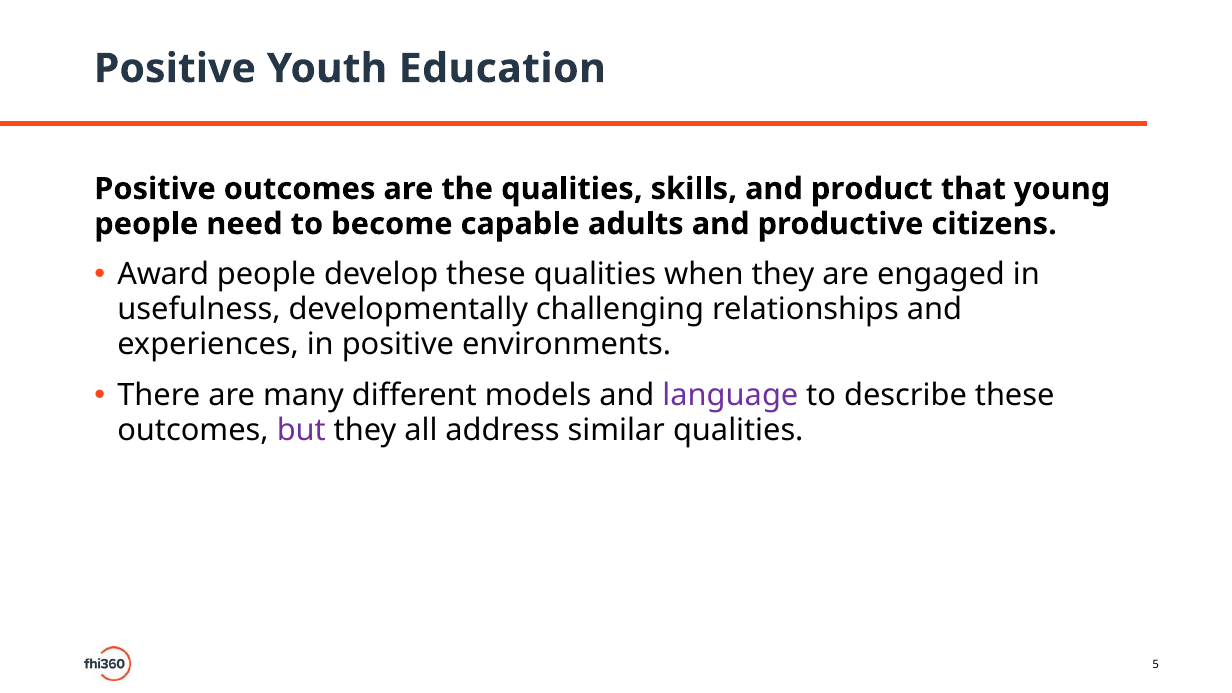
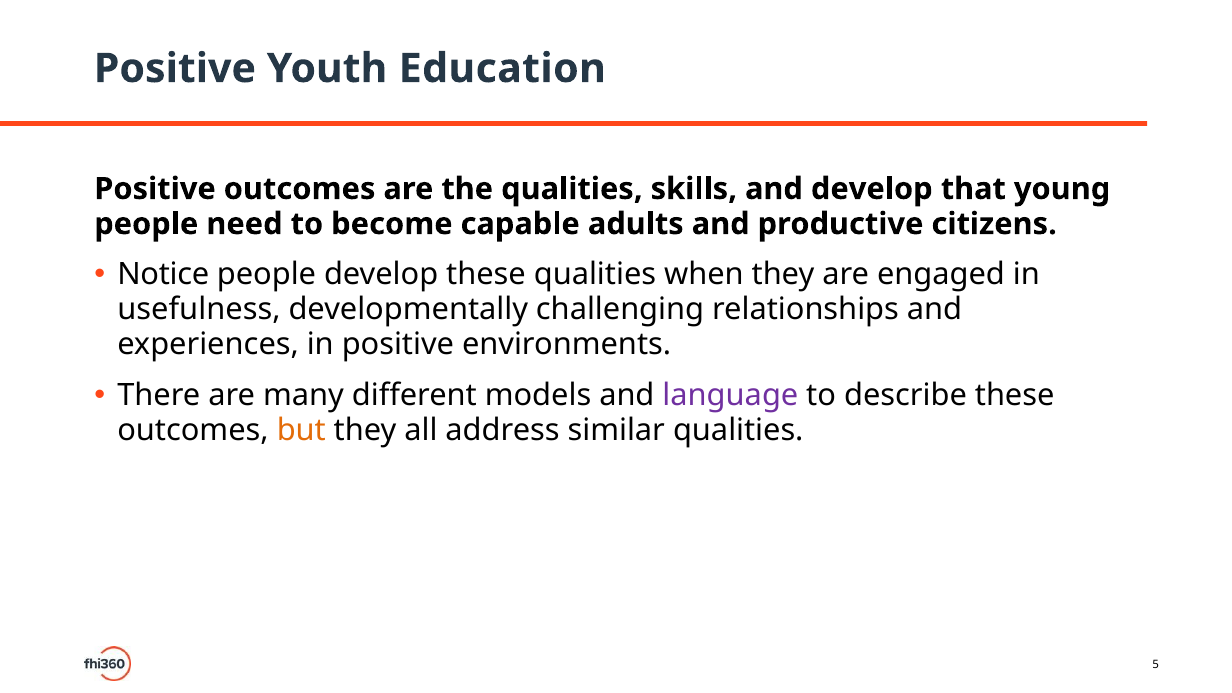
and product: product -> develop (872, 189)
Award: Award -> Notice (163, 274)
but colour: purple -> orange (301, 430)
